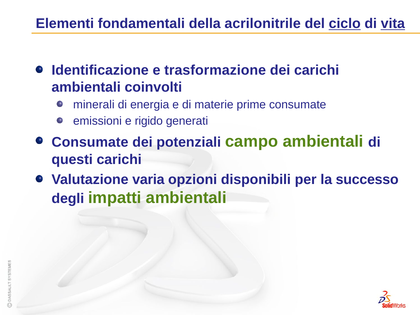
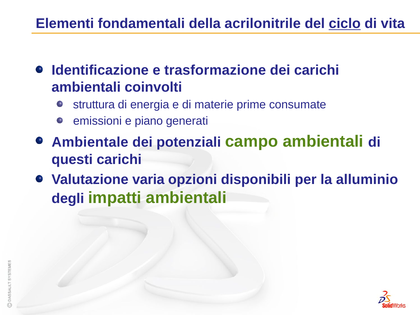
vita underline: present -> none (393, 24)
minerali: minerali -> struttura (94, 105)
rigido: rigido -> piano (149, 121)
Consumate: Consumate -> Ambientale (90, 142)
successo: successo -> alluminio (367, 180)
